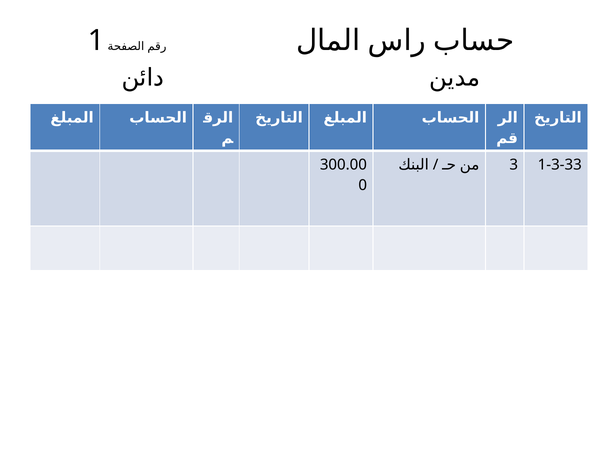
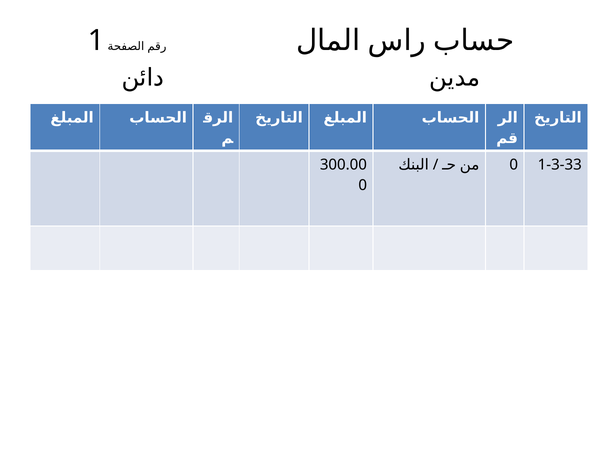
3: 3 -> 0 (514, 165)
